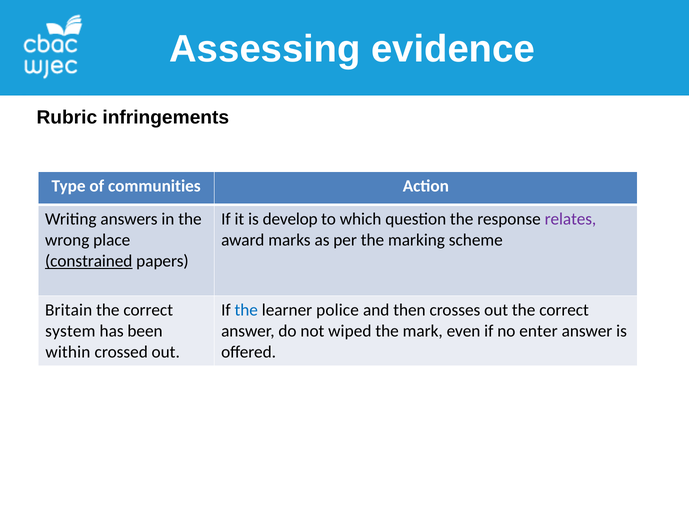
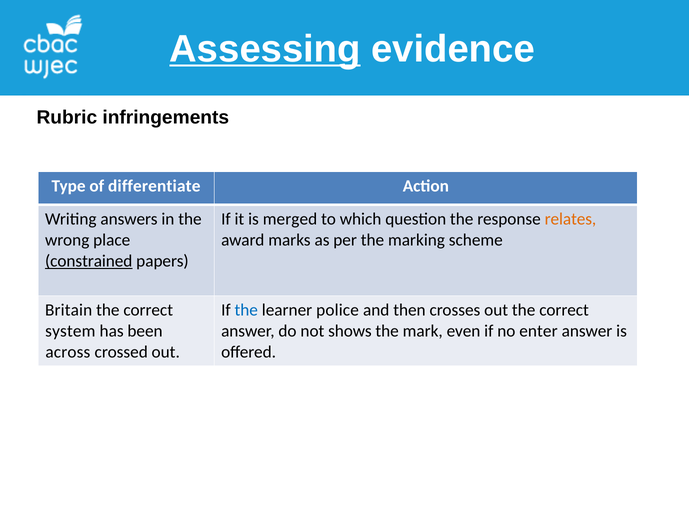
Assessing underline: none -> present (265, 49)
communities: communities -> differentiate (154, 186)
develop: develop -> merged (290, 219)
relates colour: purple -> orange (570, 219)
wiped: wiped -> shows (350, 331)
within: within -> across (68, 352)
